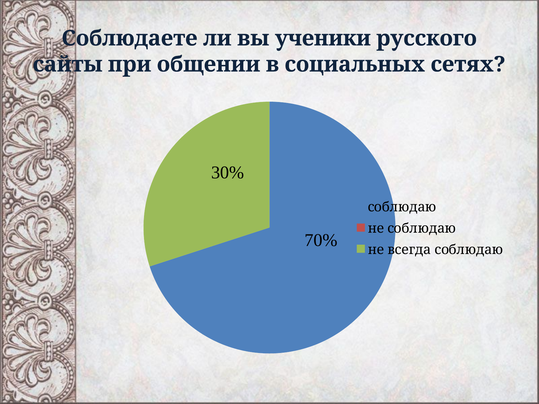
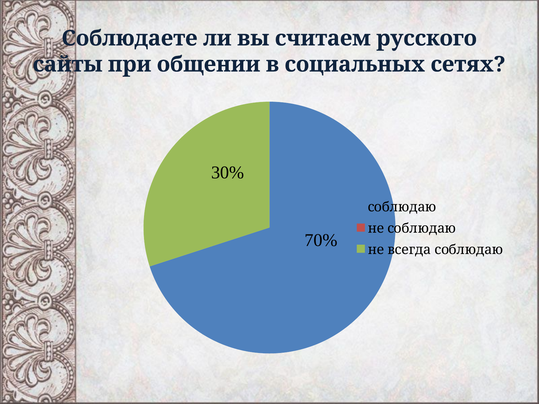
ученики: ученики -> считаем (323, 38)
